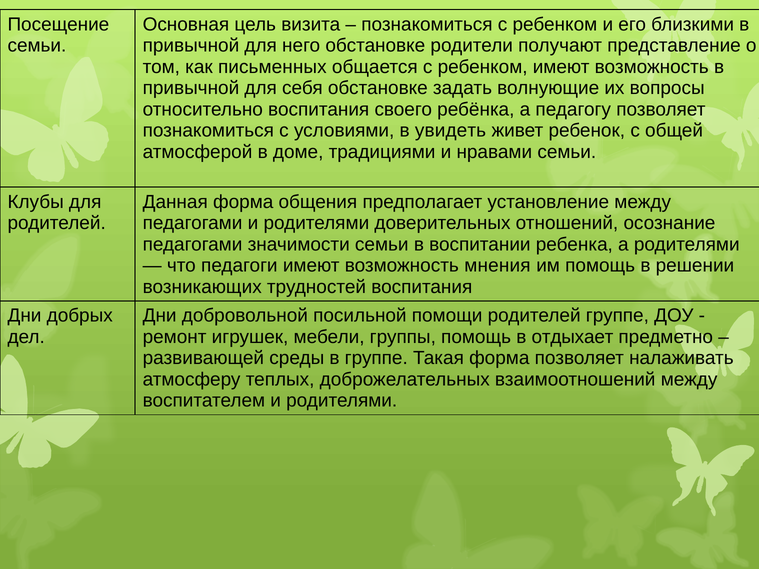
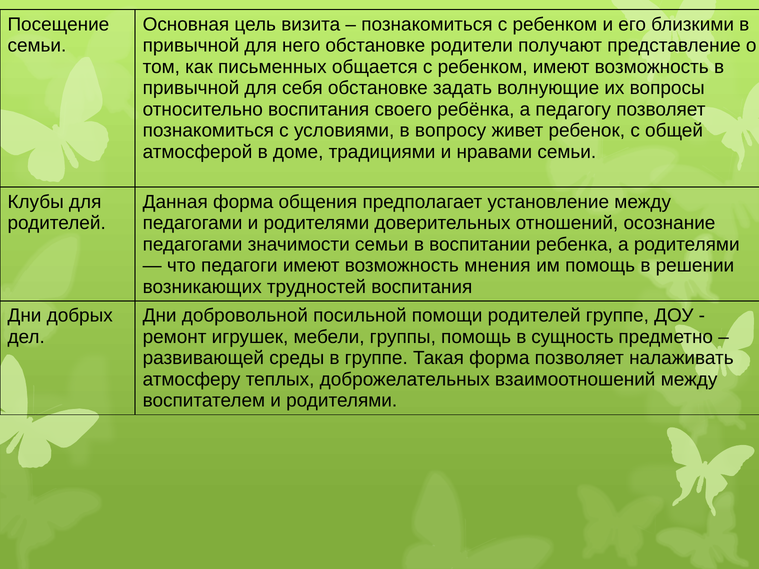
увидеть: увидеть -> вопросу (451, 131)
отдыхает: отдыхает -> сущность (572, 337)
